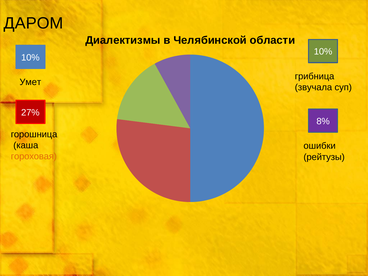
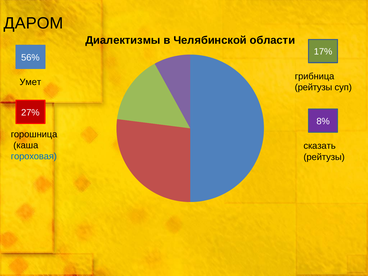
10%: 10% -> 17% (323, 52)
10%: 10% -> 56% (30, 57)
звучала: звучала -> рейтузы (314, 87)
ошибки: ошибки -> сказать (320, 146)
гороховая colour: orange -> blue (34, 156)
